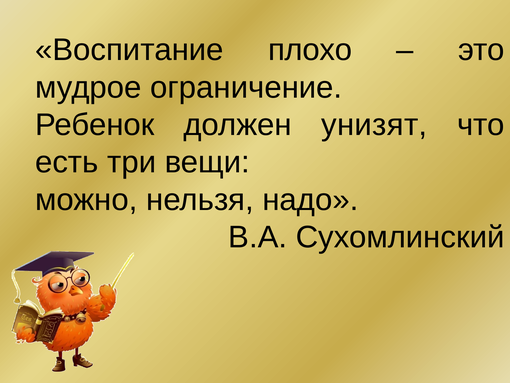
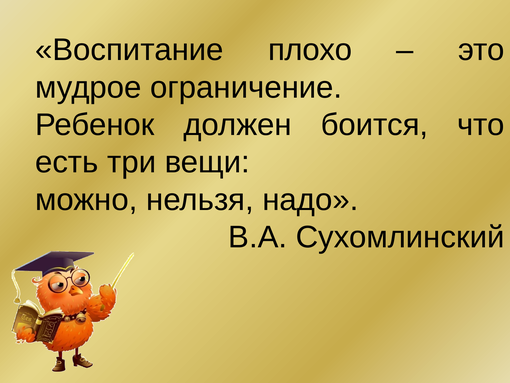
унизят: унизят -> боится (374, 125)
